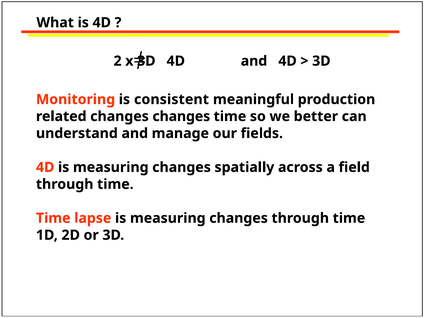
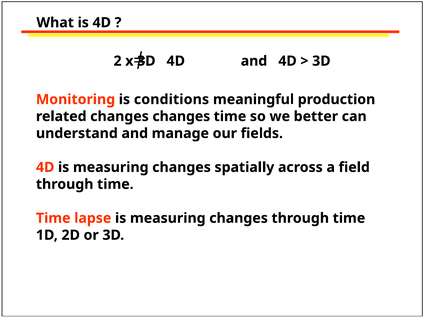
consistent: consistent -> conditions (171, 99)
